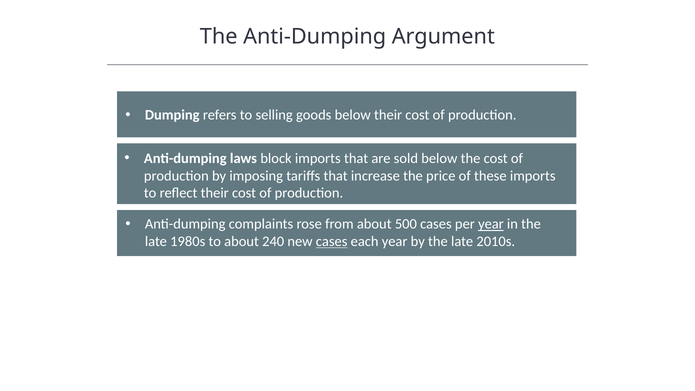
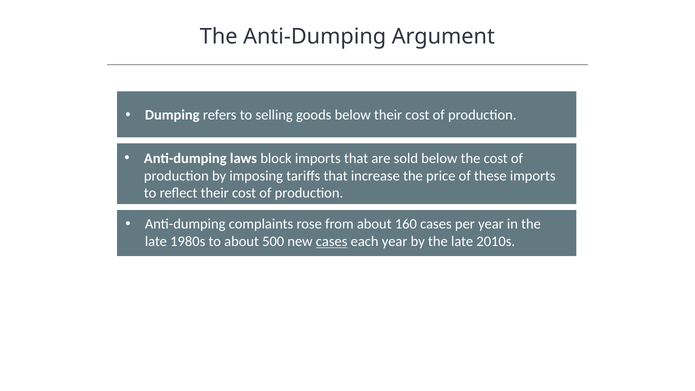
500: 500 -> 160 (406, 224)
year underline: present -> none (491, 224)
240: 240 -> 500 (273, 241)
